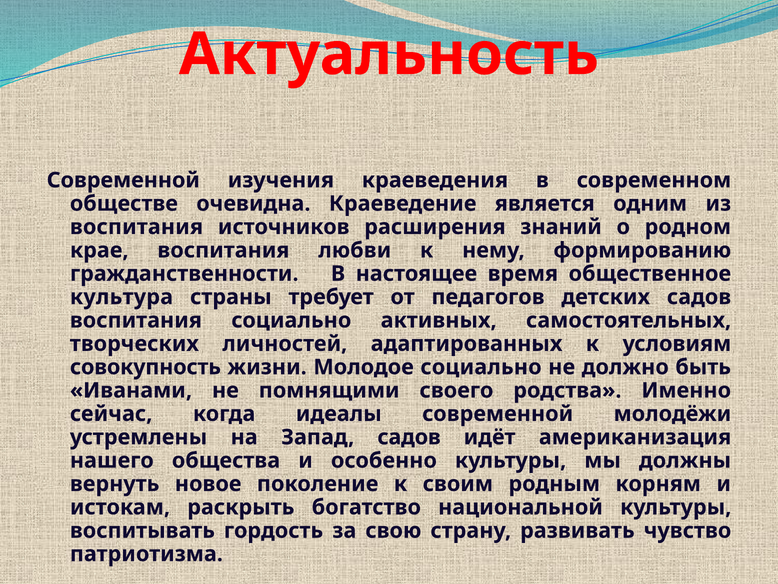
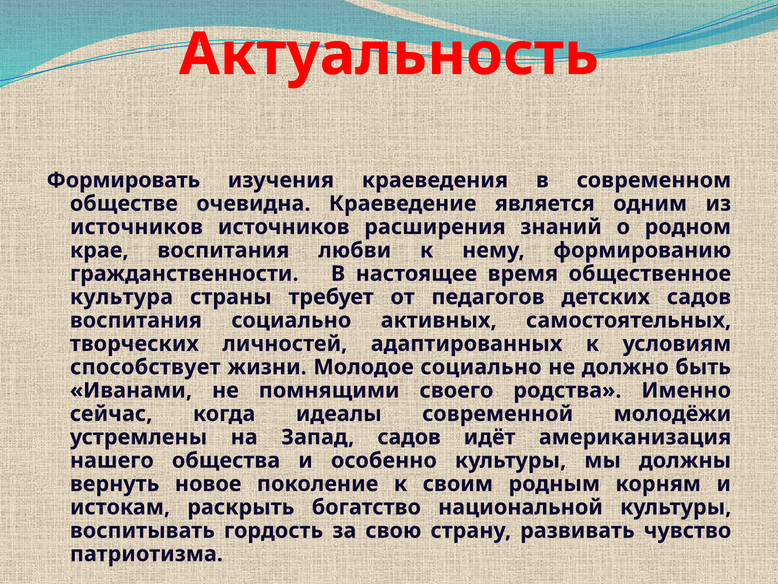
Современной: Современной -> Формировать (123, 180)
воспитания: воспитания -> источников (136, 227)
совокупность: совокупность -> способствует (145, 367)
